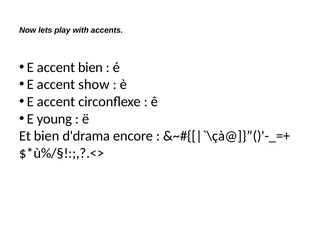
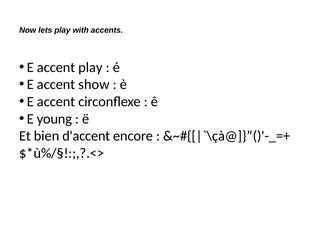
accent bien: bien -> play (90, 67)
d'drama: d'drama -> d'accent (86, 136)
